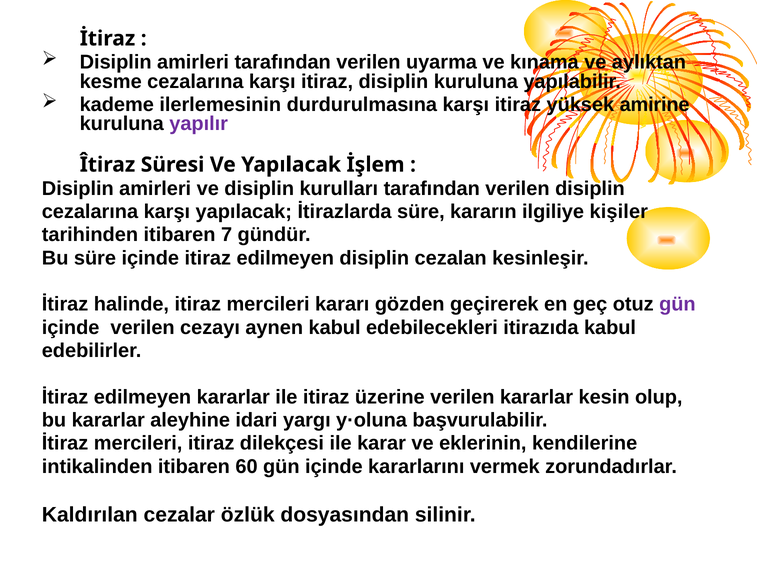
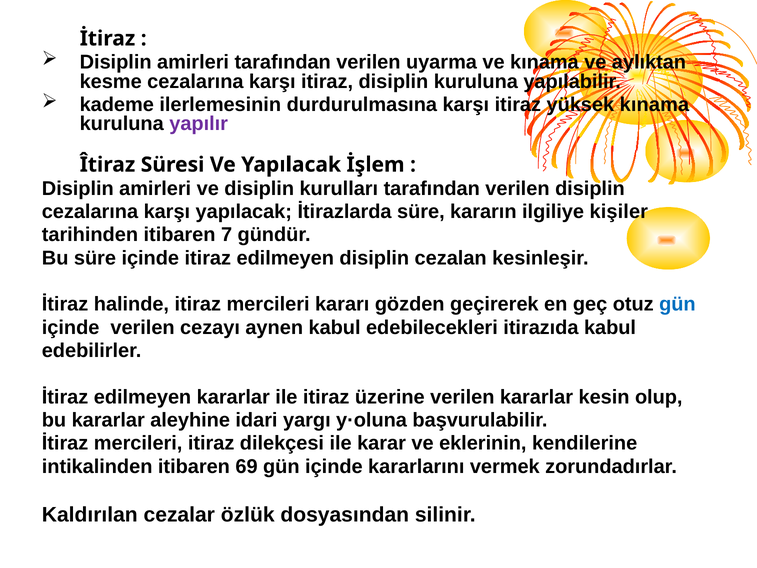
yüksek amirine: amirine -> kınama (654, 105)
gün colour: purple -> blue (677, 304)
60: 60 -> 69 (247, 466)
